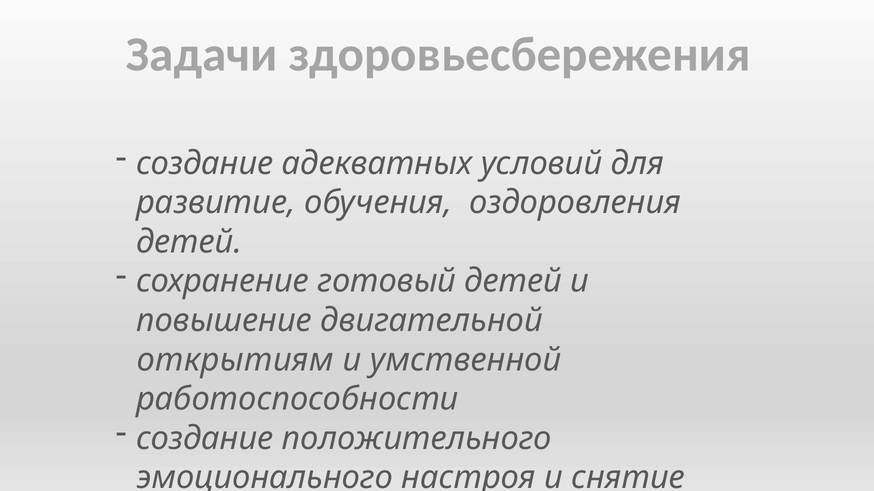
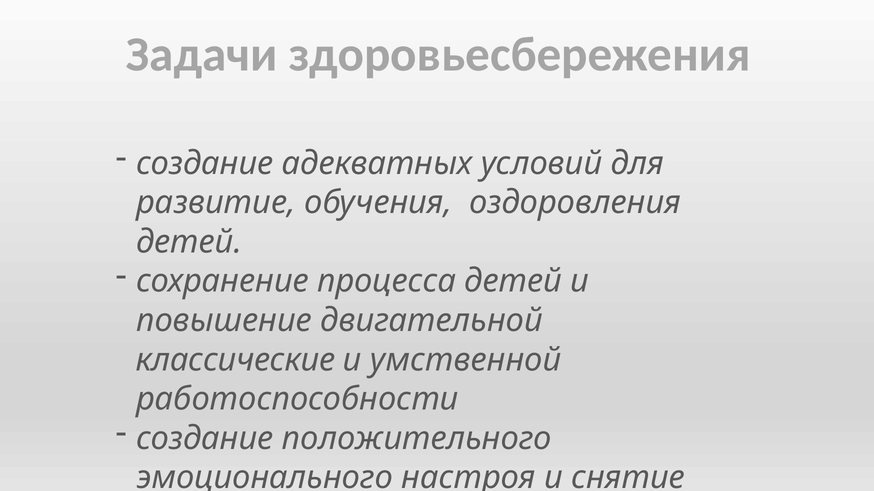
готовый: готовый -> процесса (387, 282)
открытиям: открытиям -> классические (235, 360)
